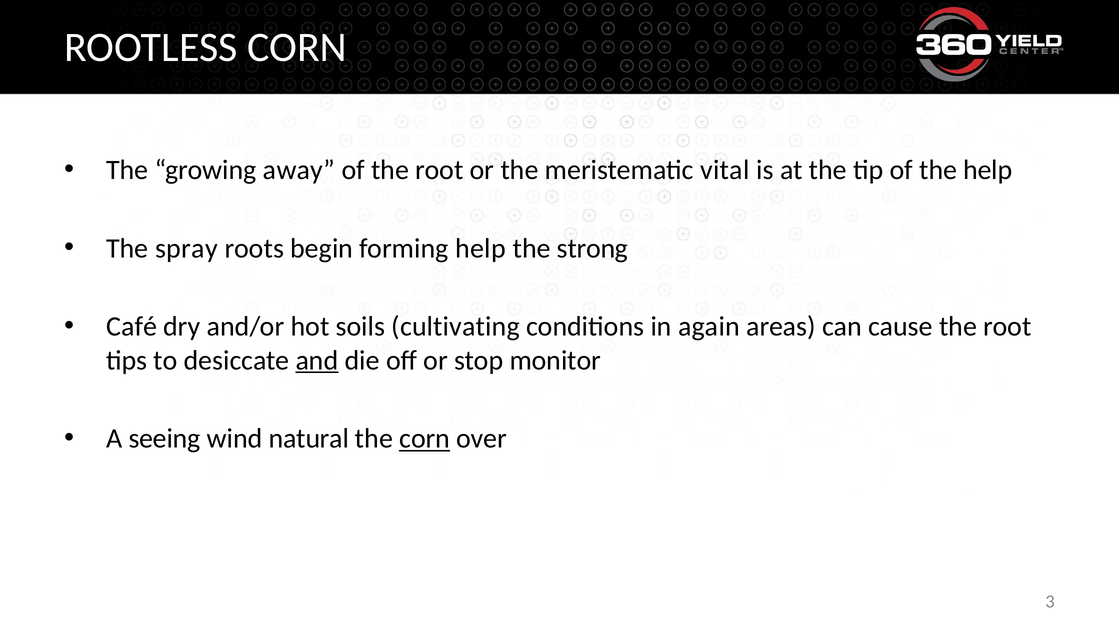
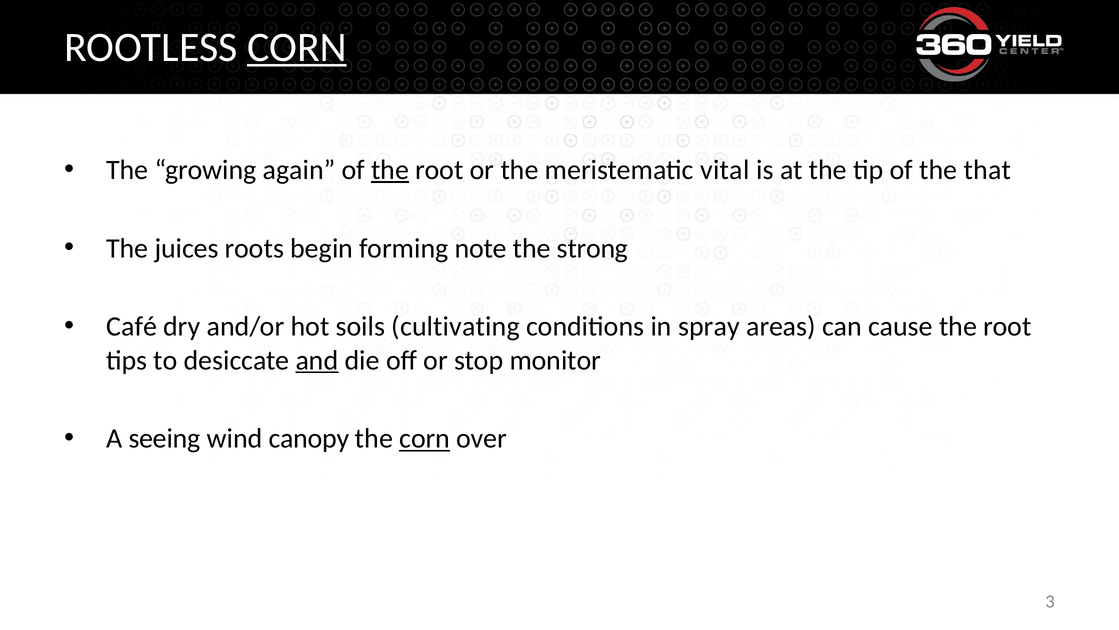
CORN underline: none -> present (297, 47)
away: away -> again (299, 170)
the underline: none -> present (390, 170)
the help: help -> that (987, 170)
spray: spray -> juices (187, 248)
forming help: help -> note (481, 248)
again: again -> spray (709, 326)
natural: natural -> canopy (309, 438)
